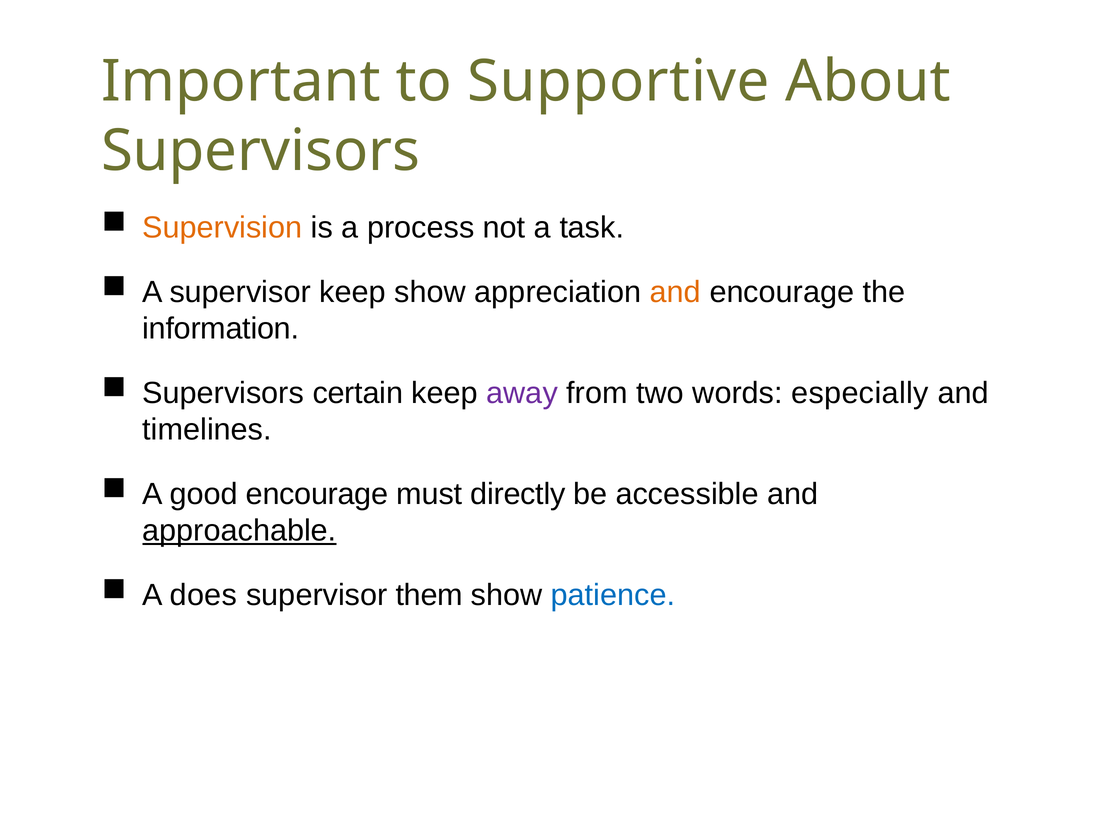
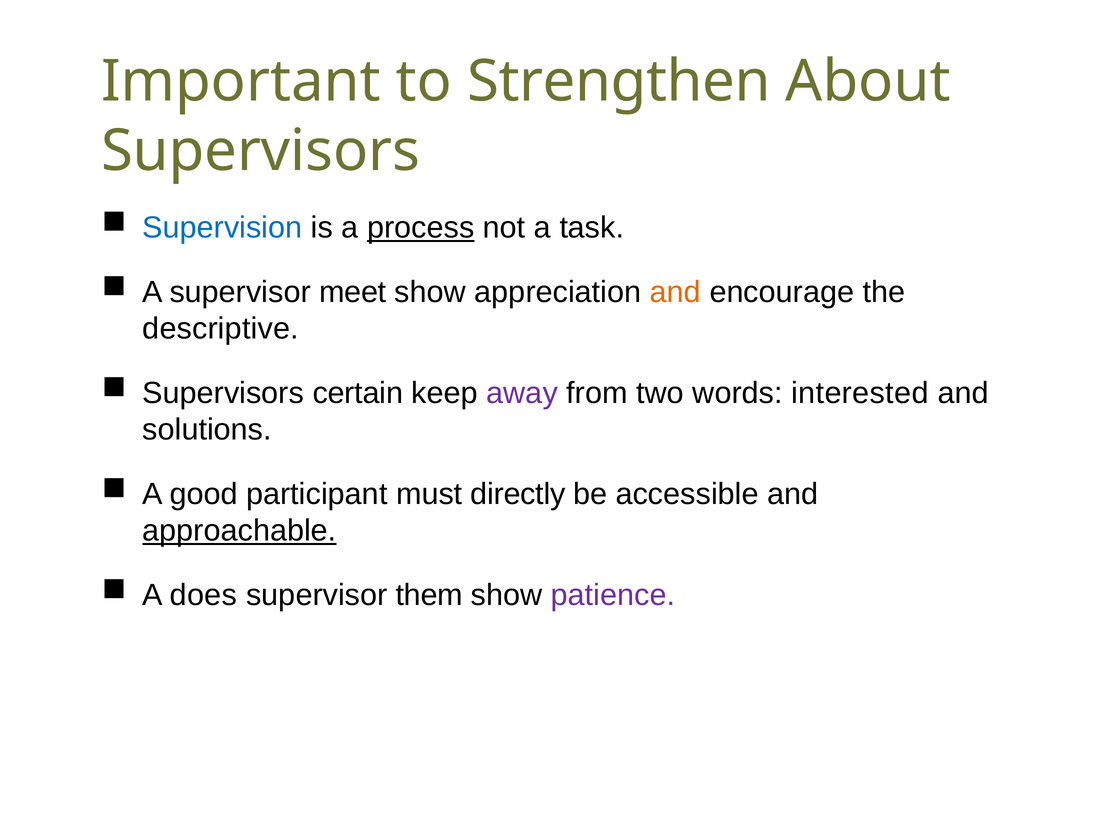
Supportive: Supportive -> Strengthen (619, 81)
Supervision colour: orange -> blue (222, 228)
process underline: none -> present (421, 228)
supervisor keep: keep -> meet (353, 292)
information: information -> descriptive (221, 329)
especially: especially -> interested (860, 393)
timelines: timelines -> solutions (207, 430)
good encourage: encourage -> participant (317, 494)
patience colour: blue -> purple (613, 595)
